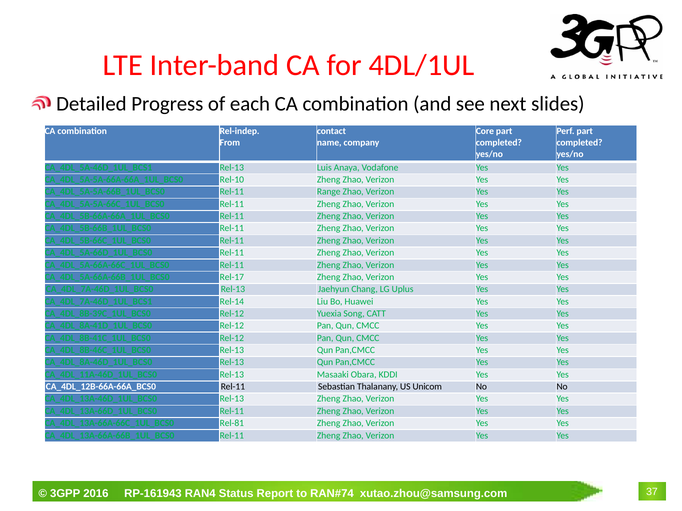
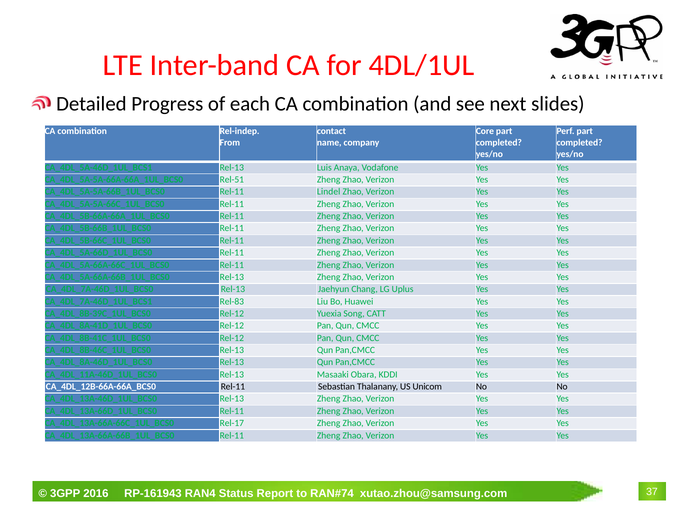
Rel-10: Rel-10 -> Rel-51 (232, 180)
Range: Range -> Lindel (329, 192)
Rel-17: Rel-17 -> Rel-13 (232, 277)
Rel-14: Rel-14 -> Rel-83 (232, 302)
Rel-81: Rel-81 -> Rel-17 (232, 424)
